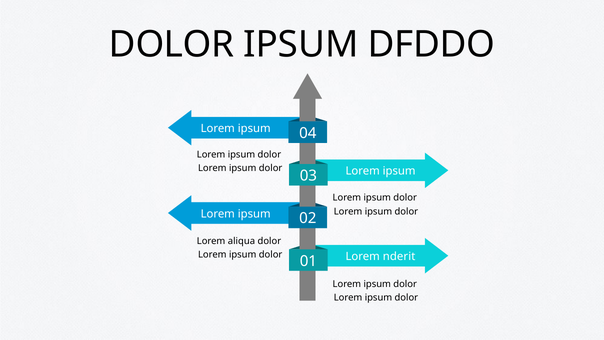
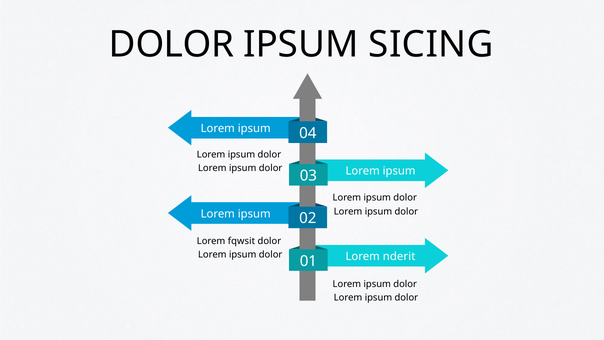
DFDDO: DFDDO -> SICING (431, 44)
aliqua: aliqua -> fqwsit (241, 241)
